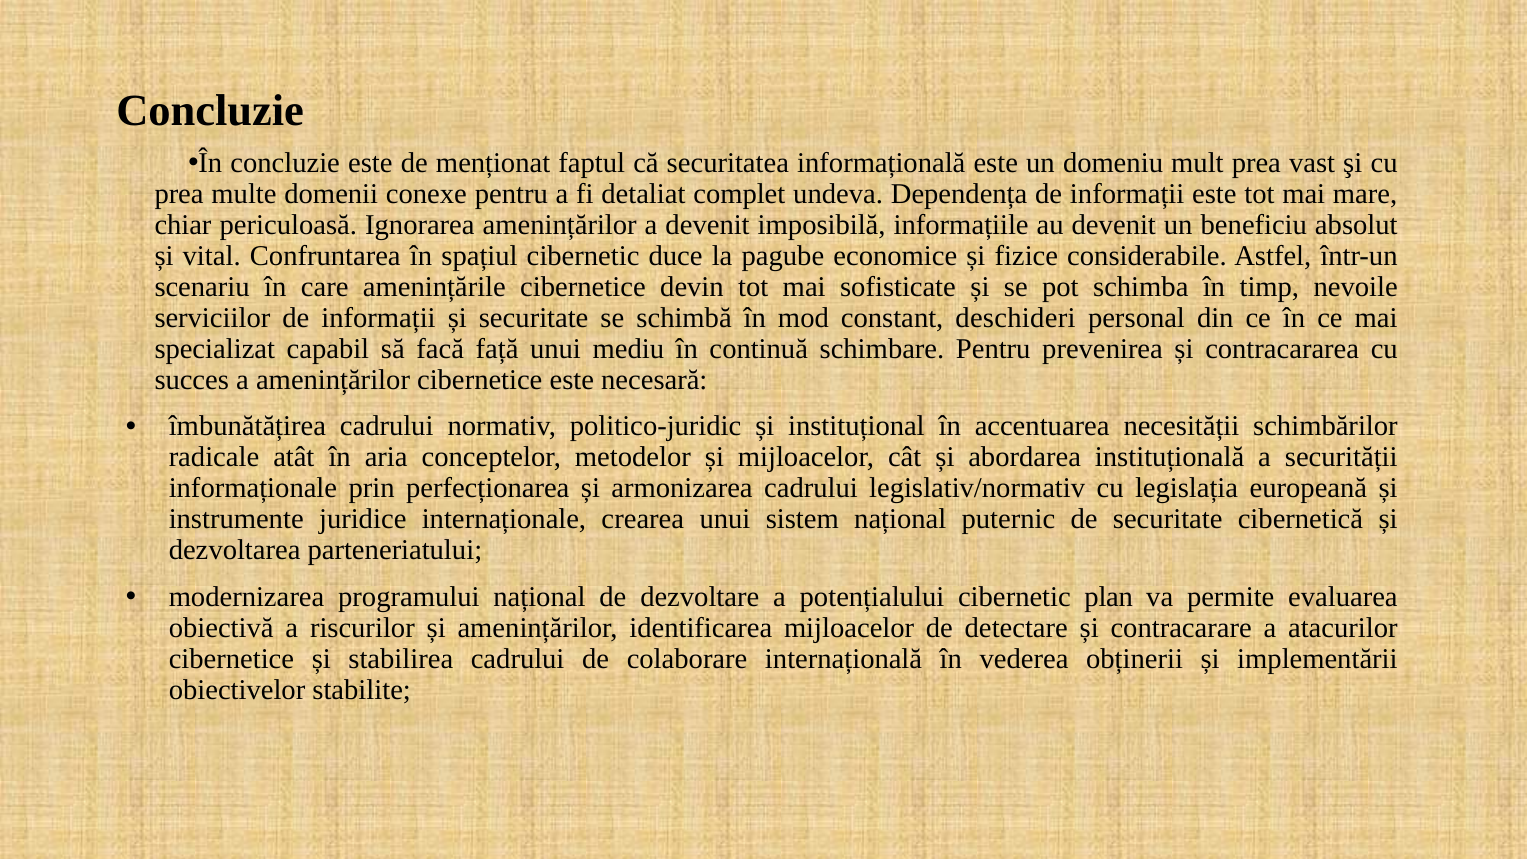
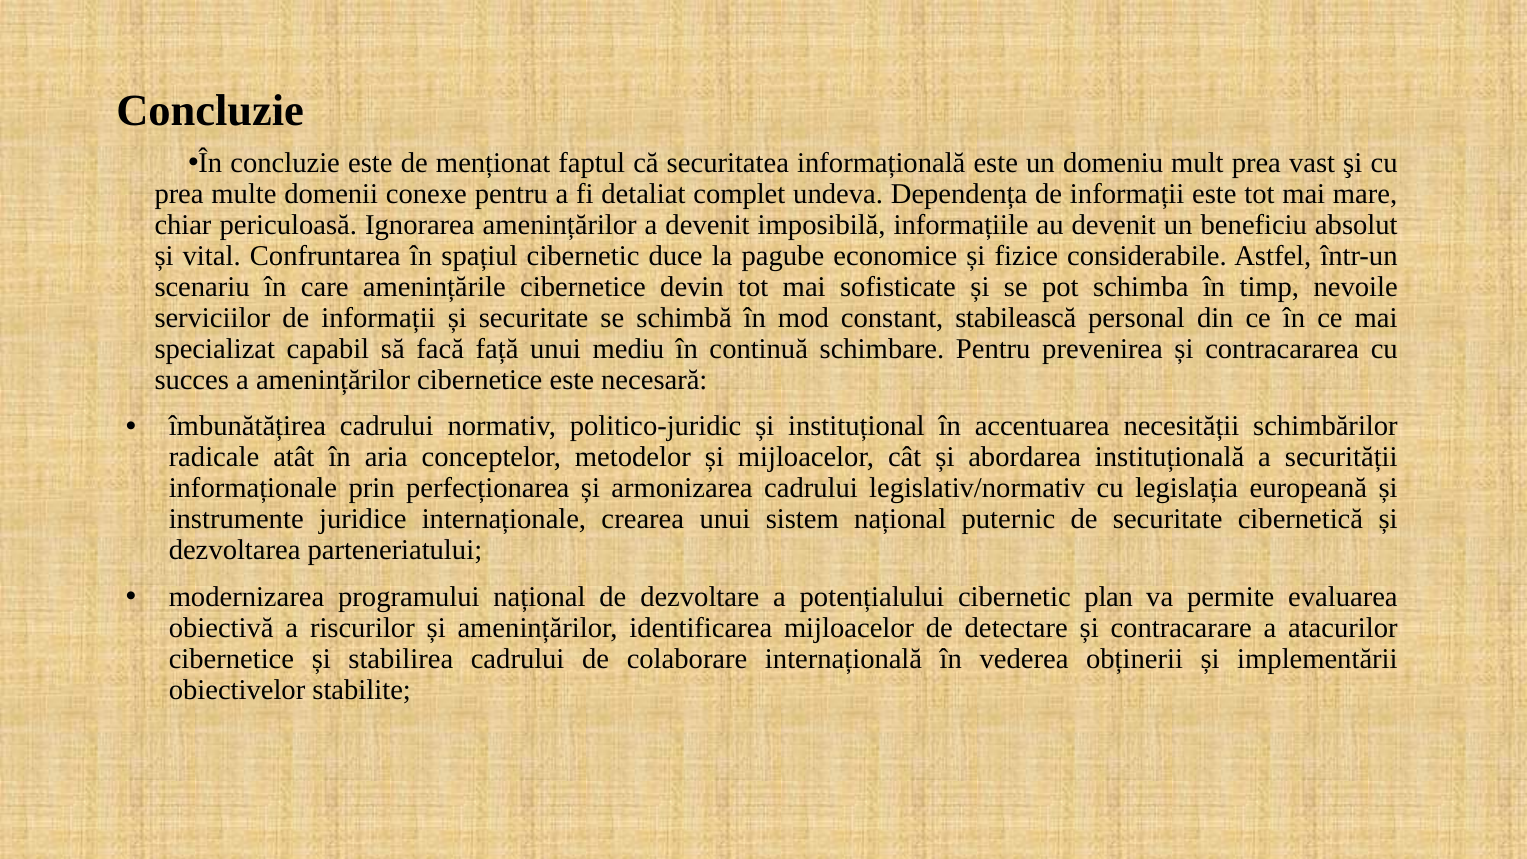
deschideri: deschideri -> stabilească (1016, 318)
